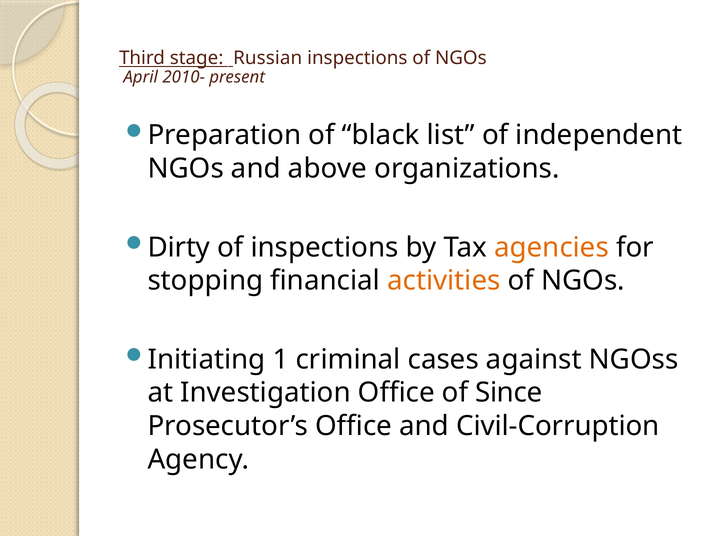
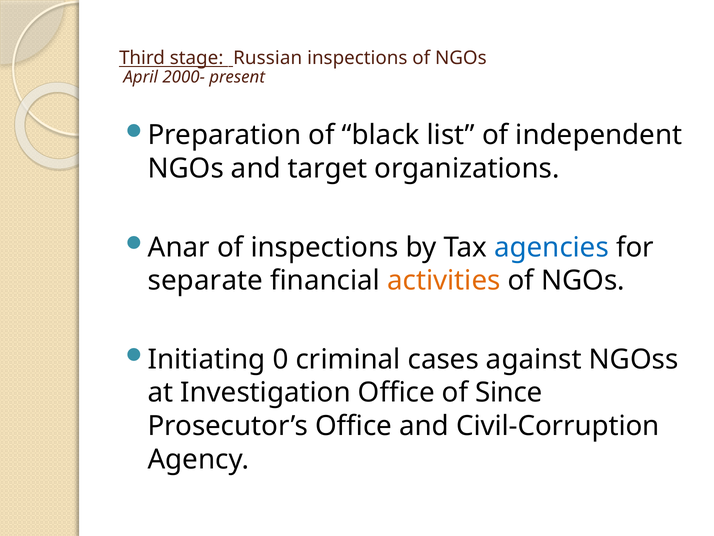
2010-: 2010- -> 2000- (184, 77)
above: above -> target (328, 169)
Dirty: Dirty -> Anar (179, 247)
agencies colour: orange -> blue (552, 247)
stopping: stopping -> separate (205, 280)
1: 1 -> 0 (281, 359)
